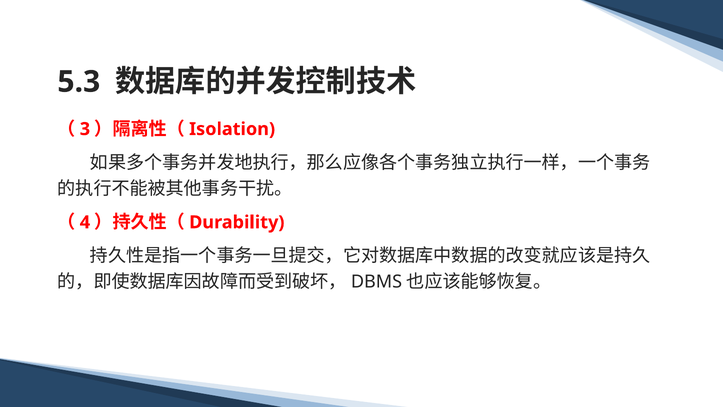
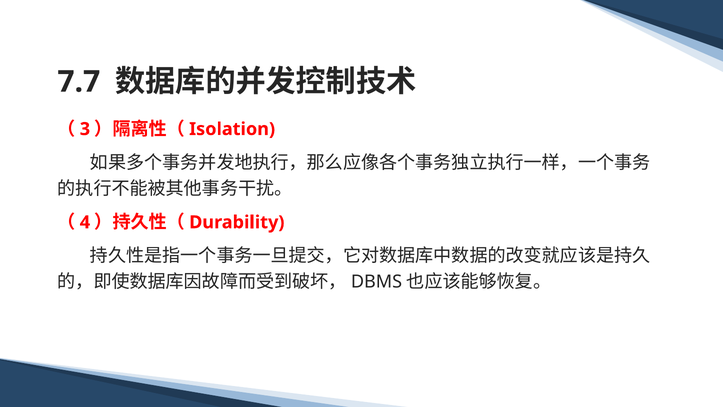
5.3: 5.3 -> 7.7 (79, 82)
